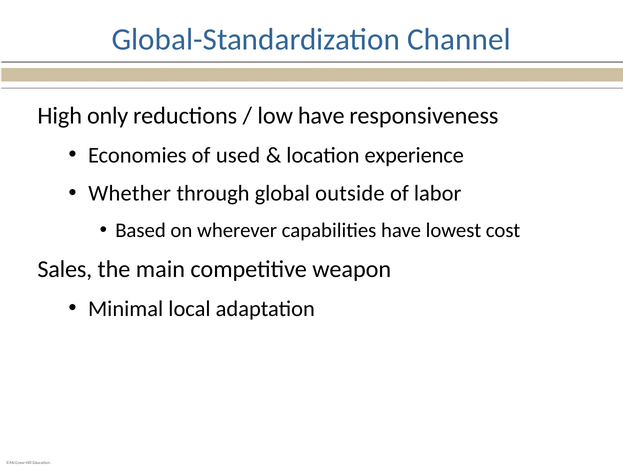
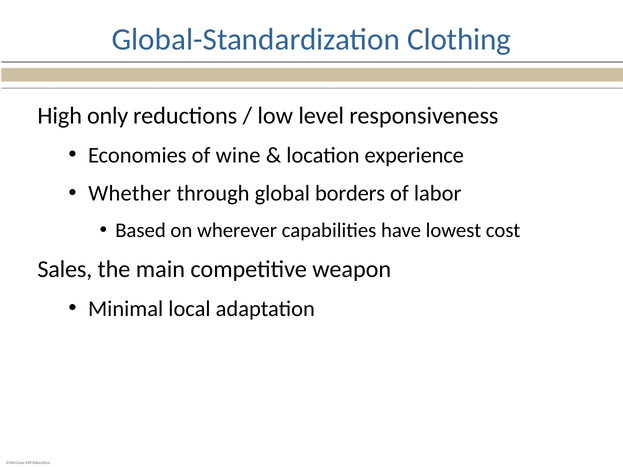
Channel: Channel -> Clothing (459, 40)
low have: have -> level (321, 116)
used: used -> wine (238, 155)
outside: outside -> borders (350, 194)
